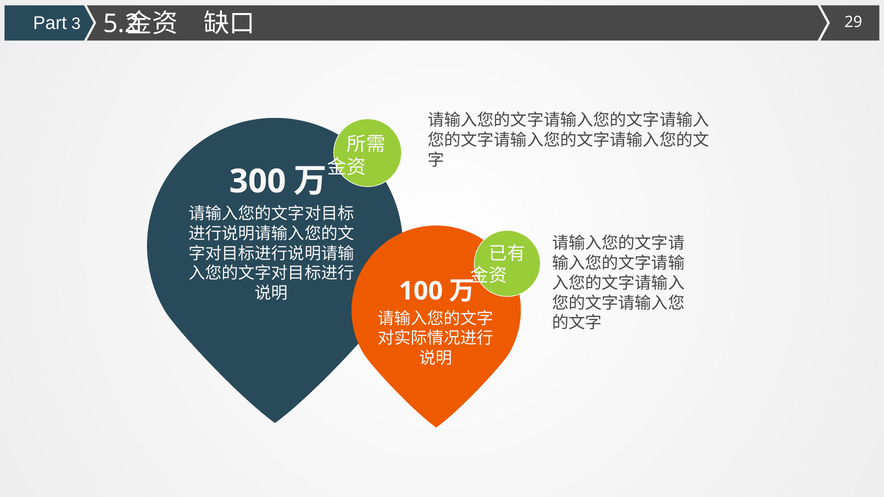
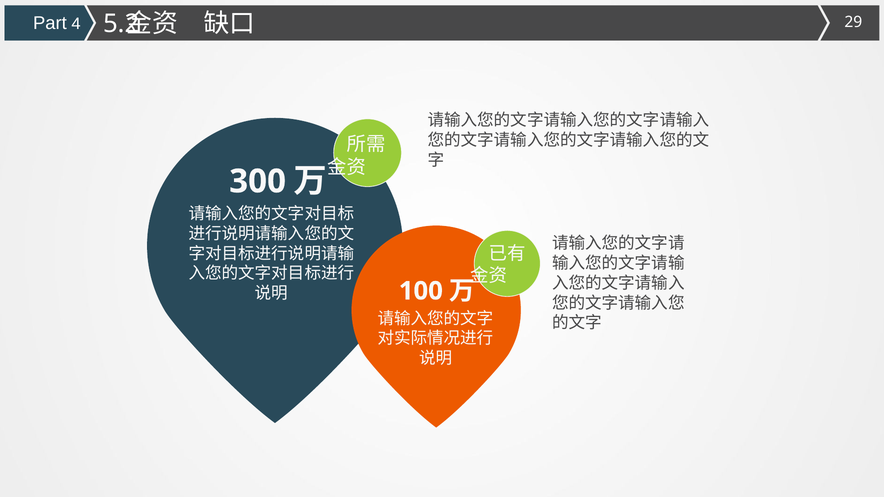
3: 3 -> 4 (76, 24)
